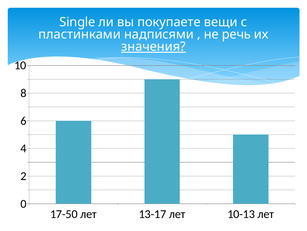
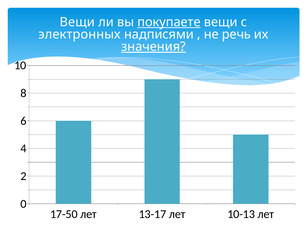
Single: Single -> Вещи (77, 22)
покупаете underline: none -> present (169, 22)
пластинками: пластинками -> электронных (80, 34)
